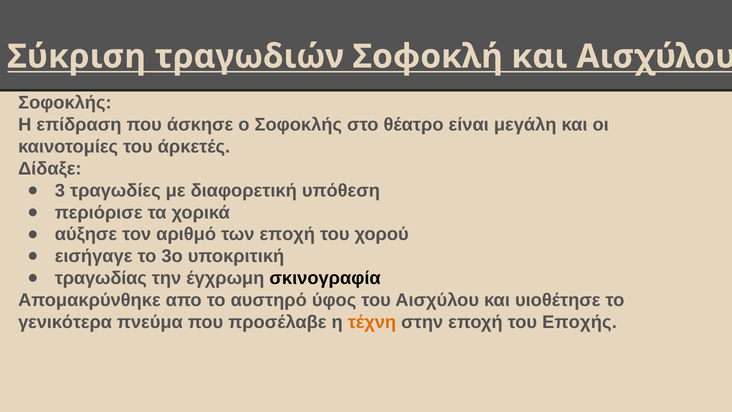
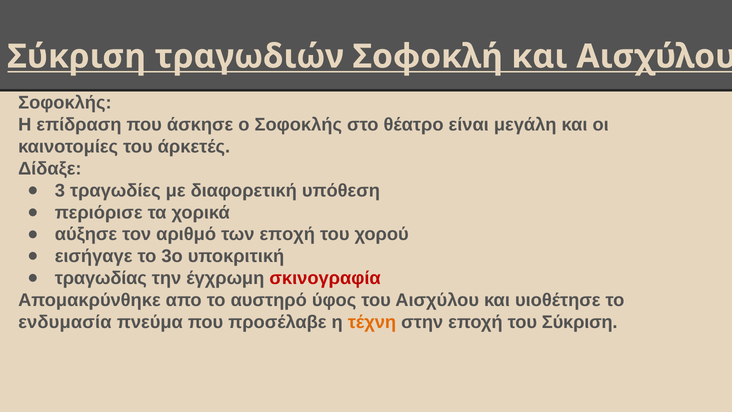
σκινογραφία colour: black -> red (325, 278)
γενικότερα: γενικότερα -> ενδυμασία (65, 322)
του Εποχής: Εποχής -> Σύκριση (580, 322)
